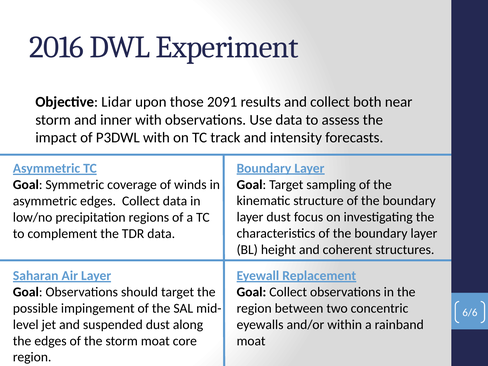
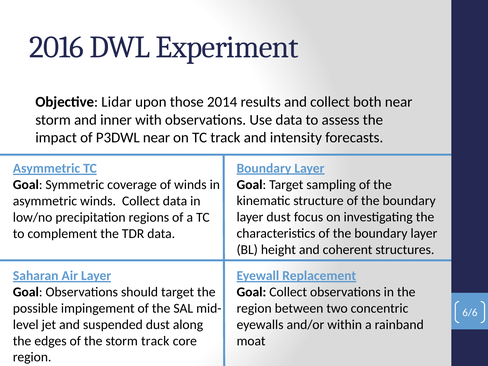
2091: 2091 -> 2014 (222, 102)
P3DWL with: with -> near (156, 138)
asymmetric edges: edges -> winds (98, 201)
storm moat: moat -> track (155, 341)
